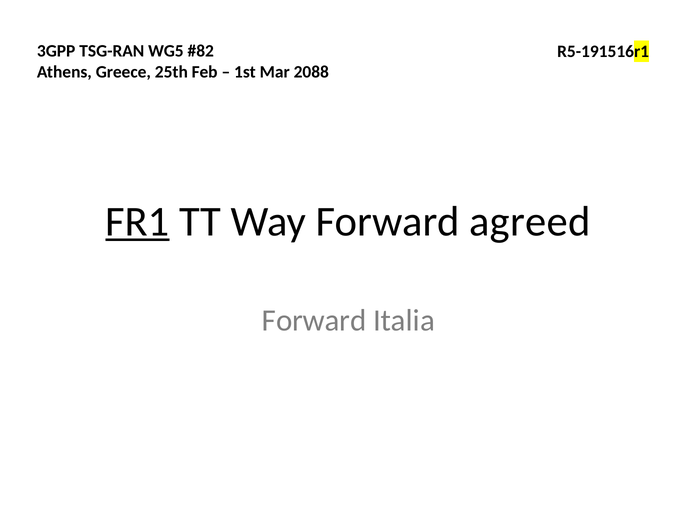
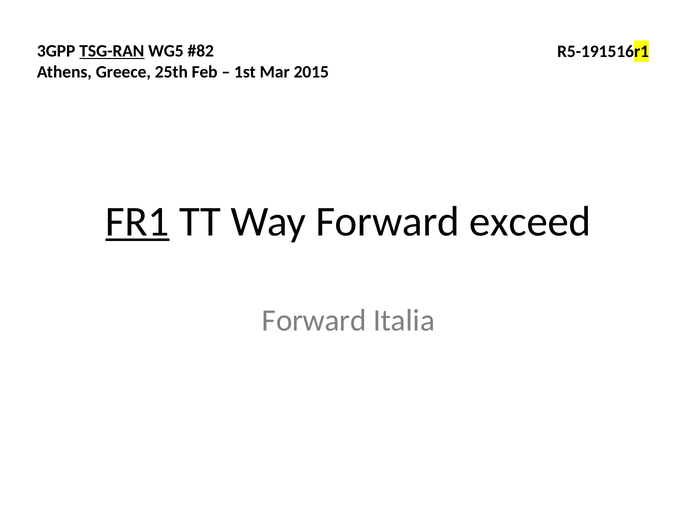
TSG-RAN underline: none -> present (112, 51)
2088: 2088 -> 2015 (311, 72)
agreed: agreed -> exceed (530, 221)
